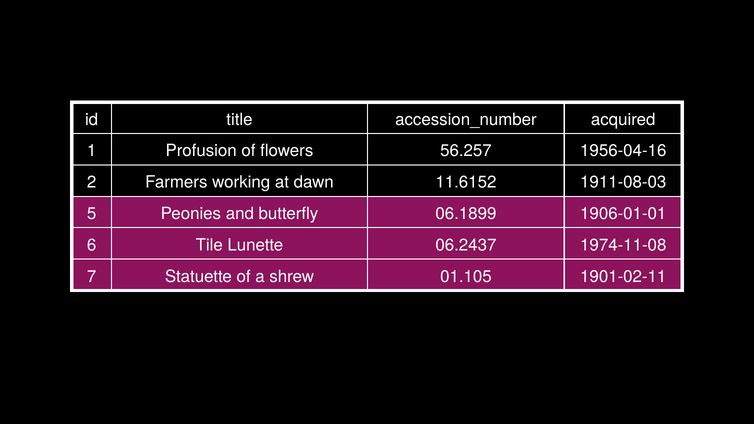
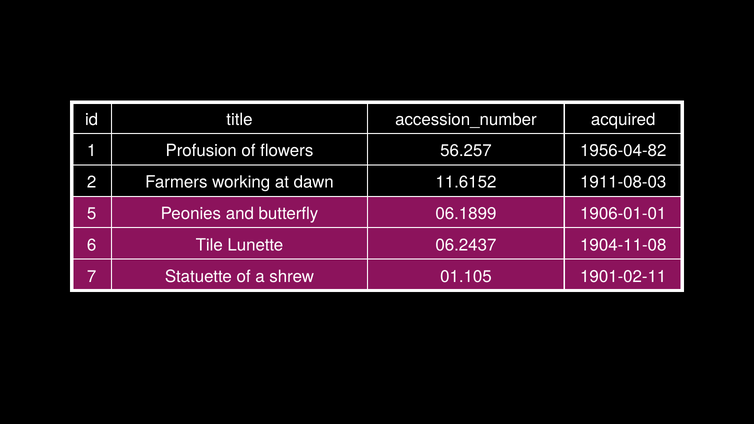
1956-04-16: 1956-04-16 -> 1956-04-82 (623, 151)
1974-11-08: 1974-11-08 -> 1904-11-08 (623, 245)
